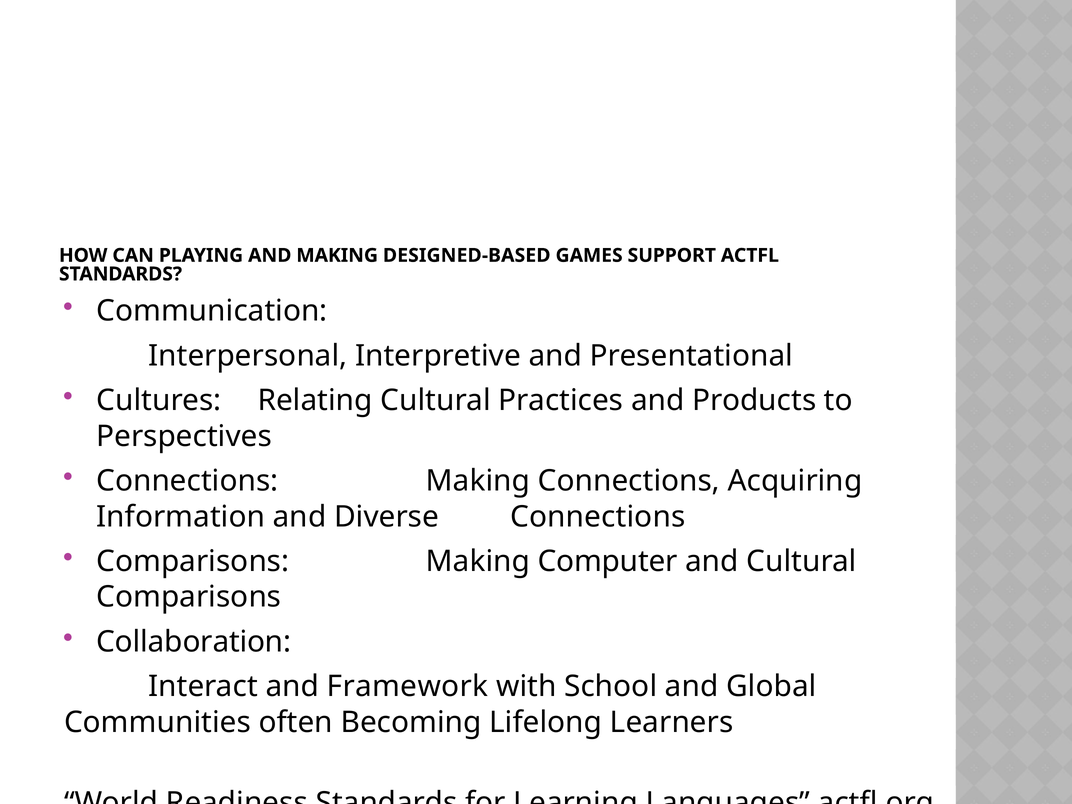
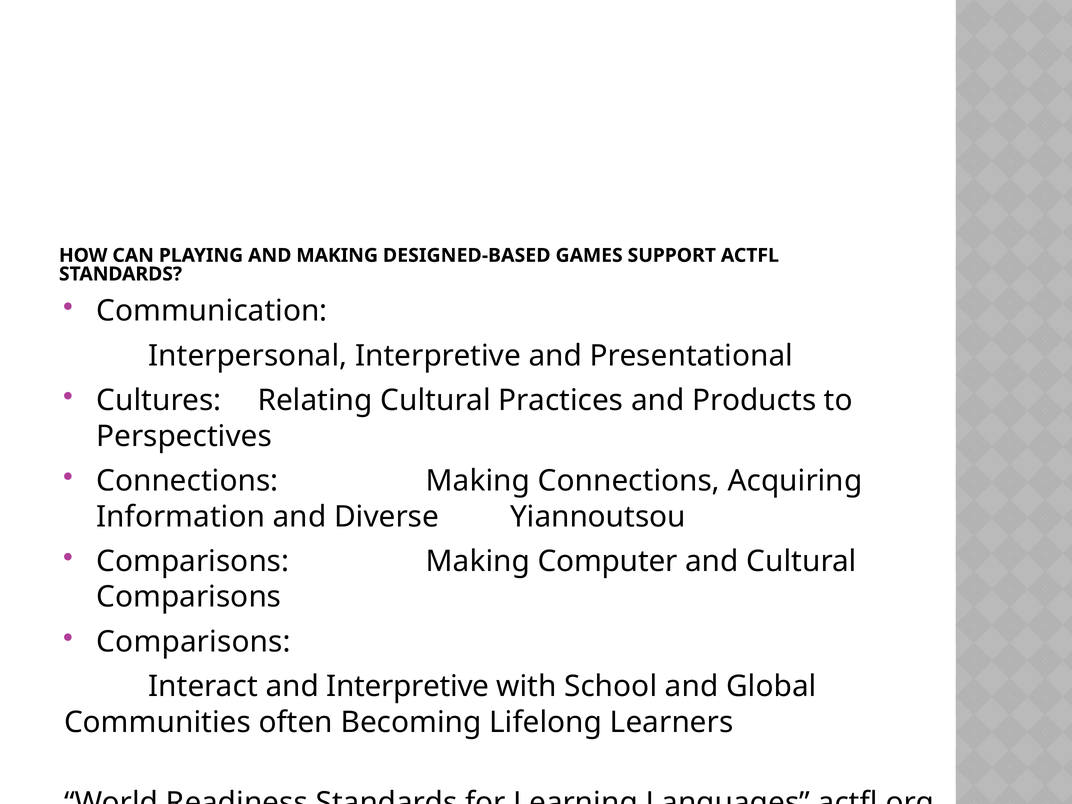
Diverse Connections: Connections -> Yiannoutsou (598, 517)
Collaboration: Collaboration -> Comparisons (194, 642)
and Framework: Framework -> Interpretive (408, 687)
